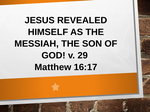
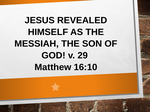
16:17: 16:17 -> 16:10 (86, 67)
